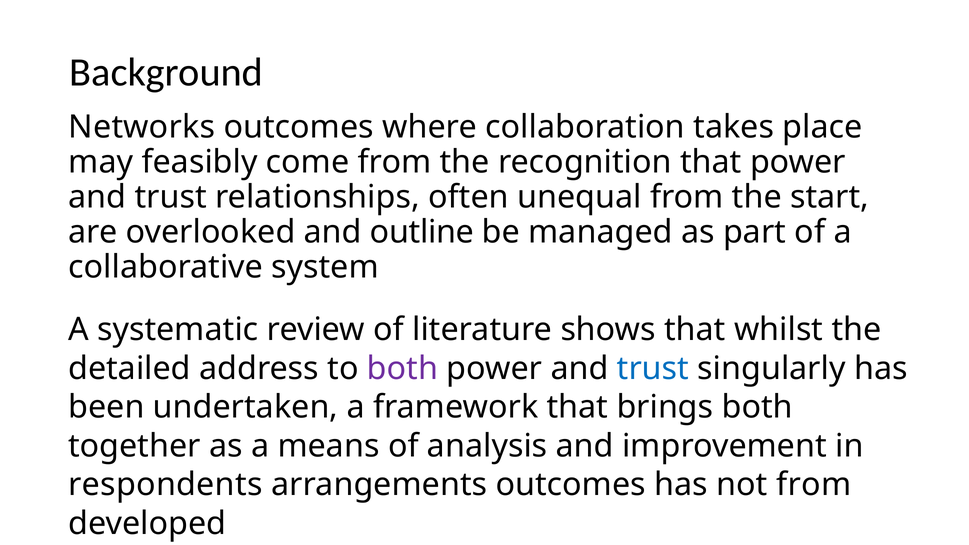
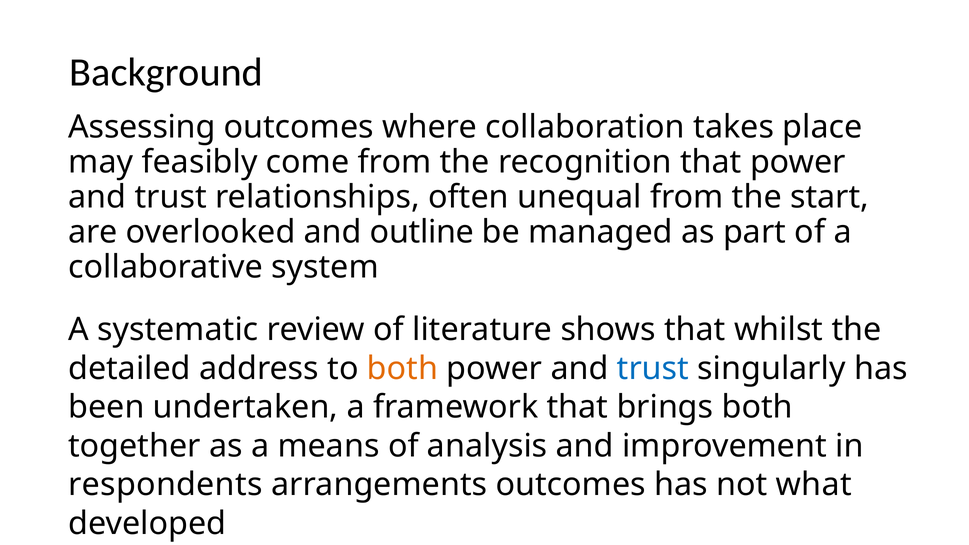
Networks: Networks -> Assessing (142, 127)
both colour: purple -> orange (402, 369)
not from: from -> what (814, 485)
